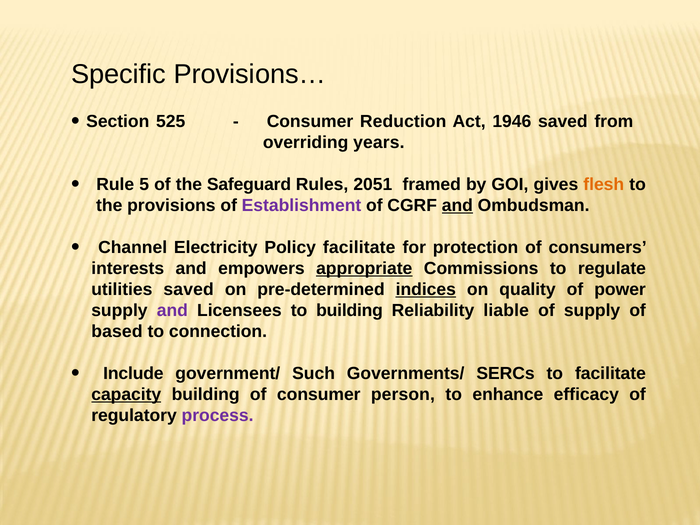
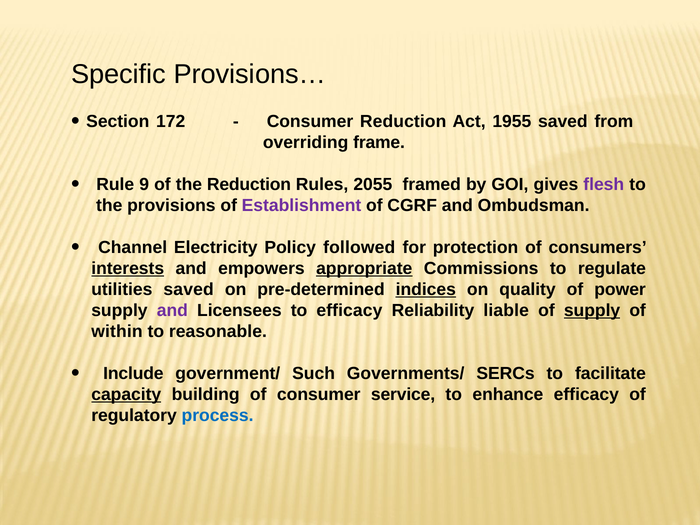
525: 525 -> 172 (171, 121)
1946: 1946 -> 1955 (512, 121)
years: years -> frame (379, 142)
5: 5 -> 9 (144, 184)
the Safeguard: Safeguard -> Reduction (249, 184)
2051: 2051 -> 2055 (373, 184)
flesh colour: orange -> purple (604, 184)
and underline: present -> none (457, 205)
Policy facilitate: facilitate -> followed (359, 247)
interests underline: none -> present (128, 268)
to building: building -> efficacy (349, 310)
supply underline: none -> present (592, 310)
based: based -> within (117, 331)
connection: connection -> reasonable (218, 331)
person: person -> service (403, 394)
process colour: purple -> blue (218, 415)
